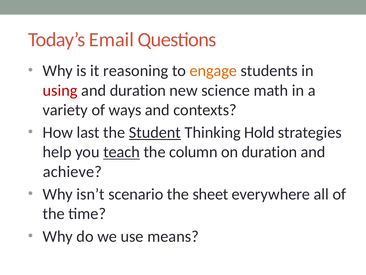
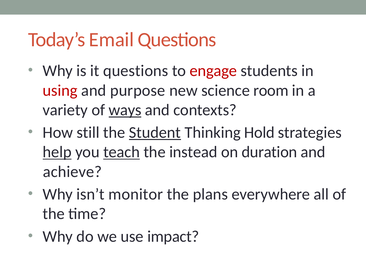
it reasoning: reasoning -> questions (136, 71)
engage colour: orange -> red (213, 71)
and duration: duration -> purpose (138, 90)
math: math -> room (271, 90)
ways underline: none -> present (125, 110)
last: last -> still (88, 132)
help underline: none -> present (57, 152)
column: column -> instead (193, 152)
scenario: scenario -> monitor (136, 194)
sheet: sheet -> plans (210, 194)
means: means -> impact (173, 236)
